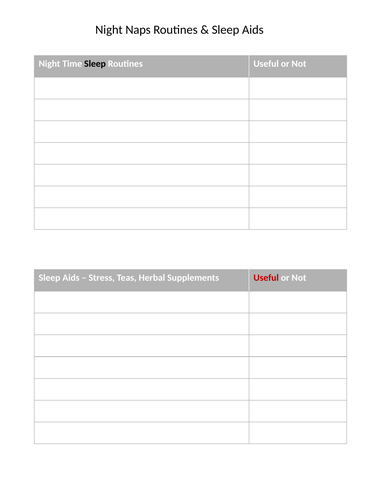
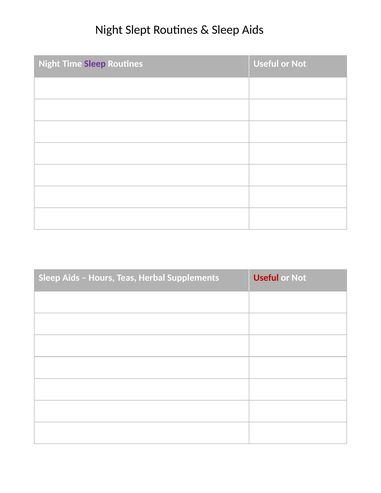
Naps: Naps -> Slept (138, 30)
Sleep colour: black -> purple (95, 64)
Stress: Stress -> Hours (102, 278)
